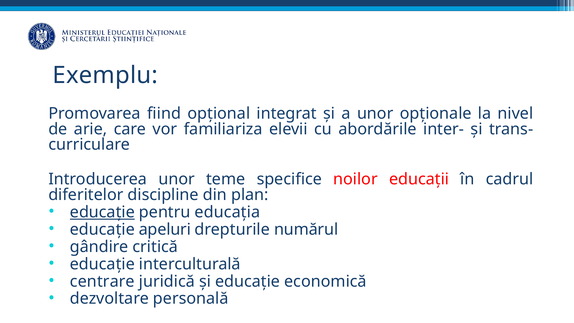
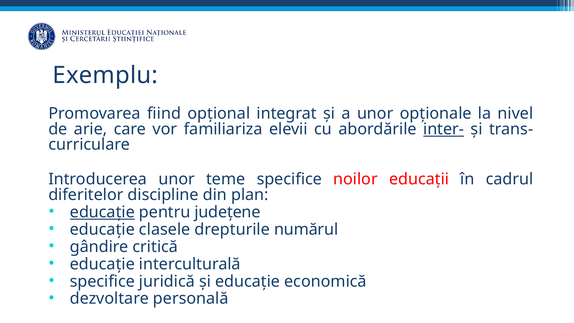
inter- underline: none -> present (444, 129)
educația: educația -> județene (228, 212)
apeluri: apeluri -> clasele (165, 229)
centrare: centrare -> specifice (102, 281)
